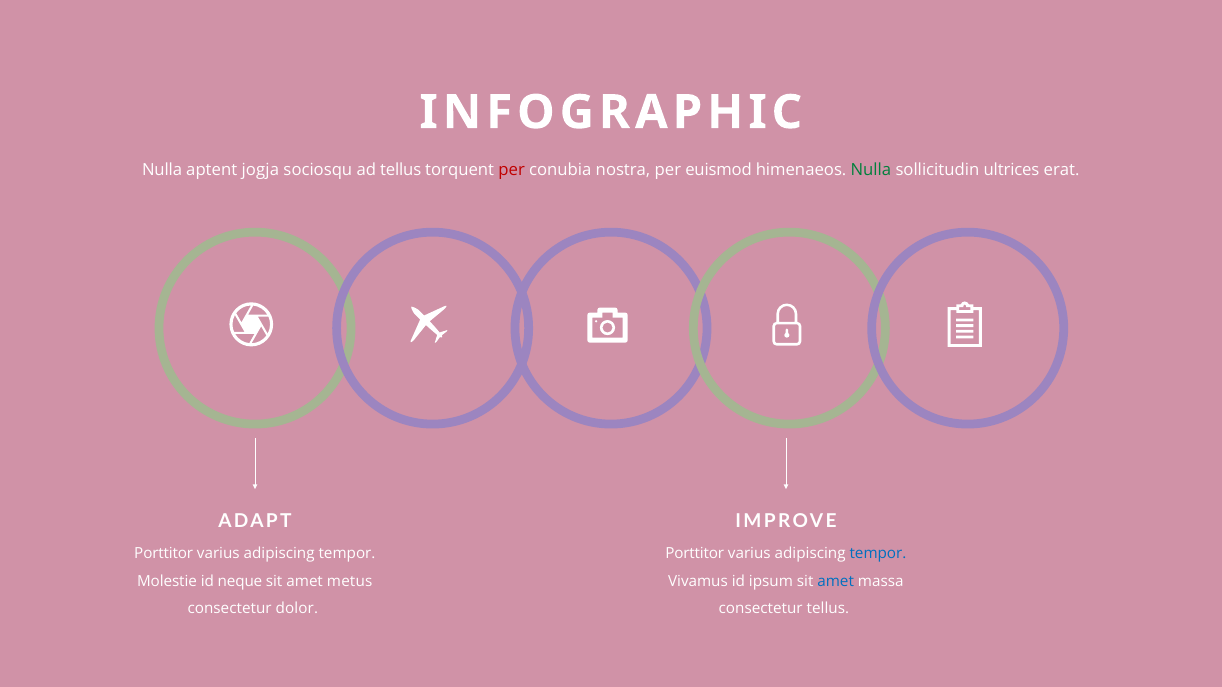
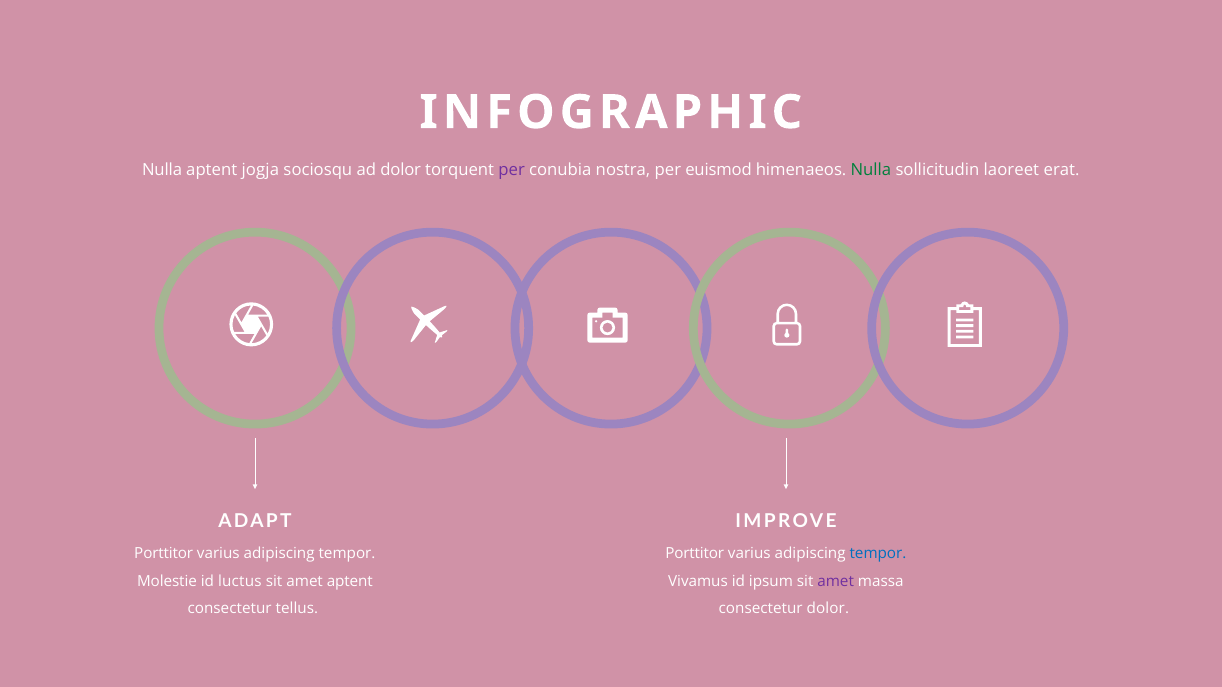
ad tellus: tellus -> dolor (401, 170)
per colour: red -> purple (512, 170)
ultrices: ultrices -> laoreet (1011, 170)
neque: neque -> luctus (240, 581)
amet metus: metus -> aptent (350, 581)
amet colour: blue -> purple (836, 581)
dolor: dolor -> tellus (297, 609)
consectetur tellus: tellus -> dolor (828, 609)
